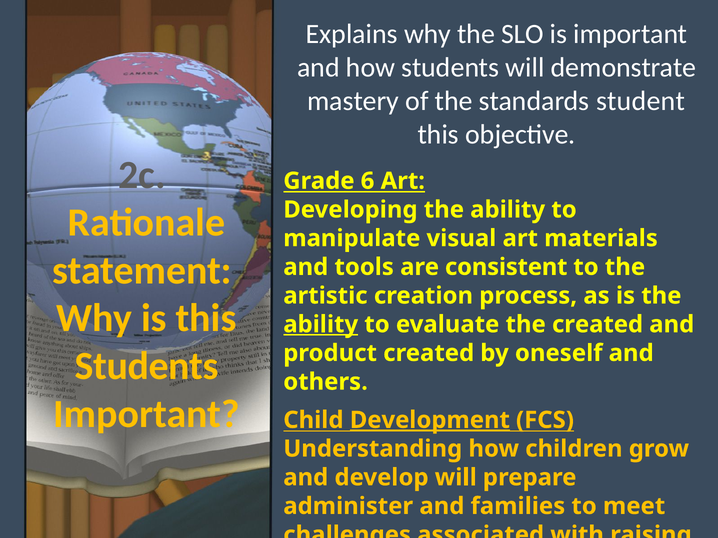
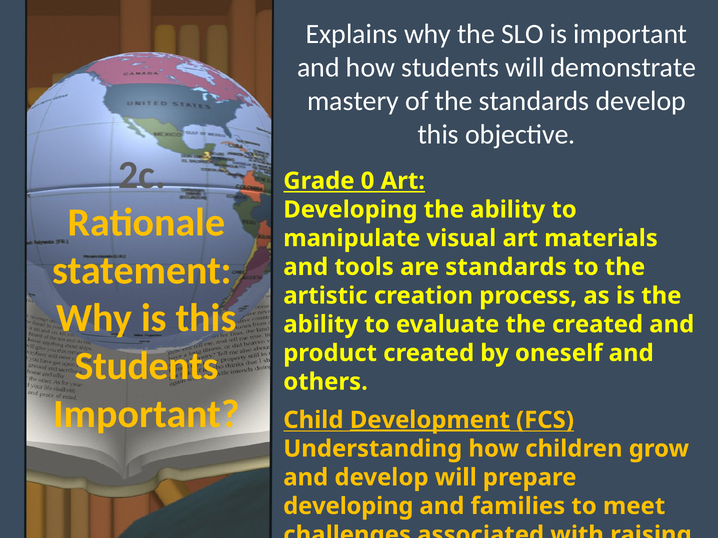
standards student: student -> develop (641, 101)
6: 6 -> 0 (368, 181)
are consistent: consistent -> standards (506, 267)
ability underline: present -> none (321, 325)
administer: administer -> developing (348, 507)
